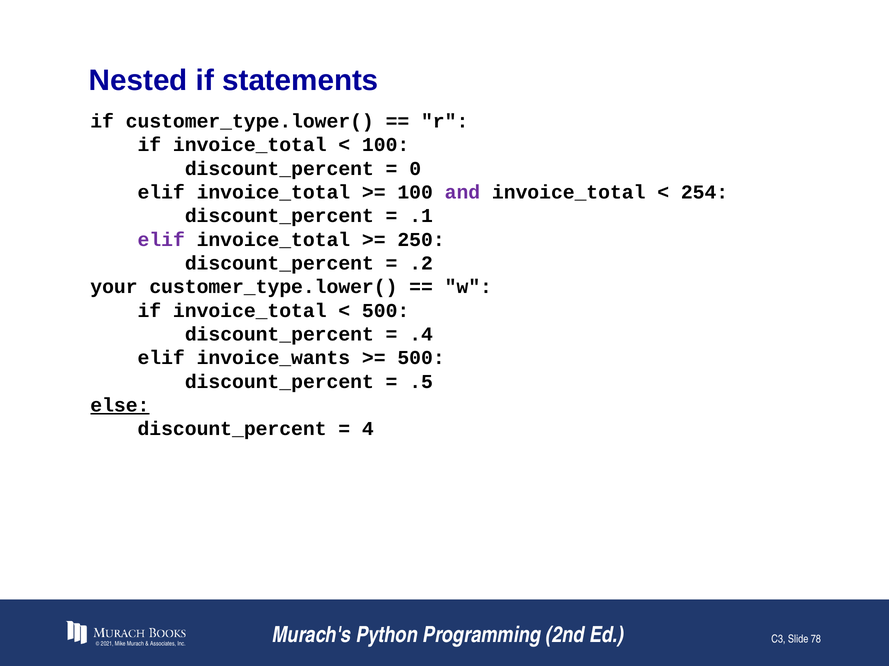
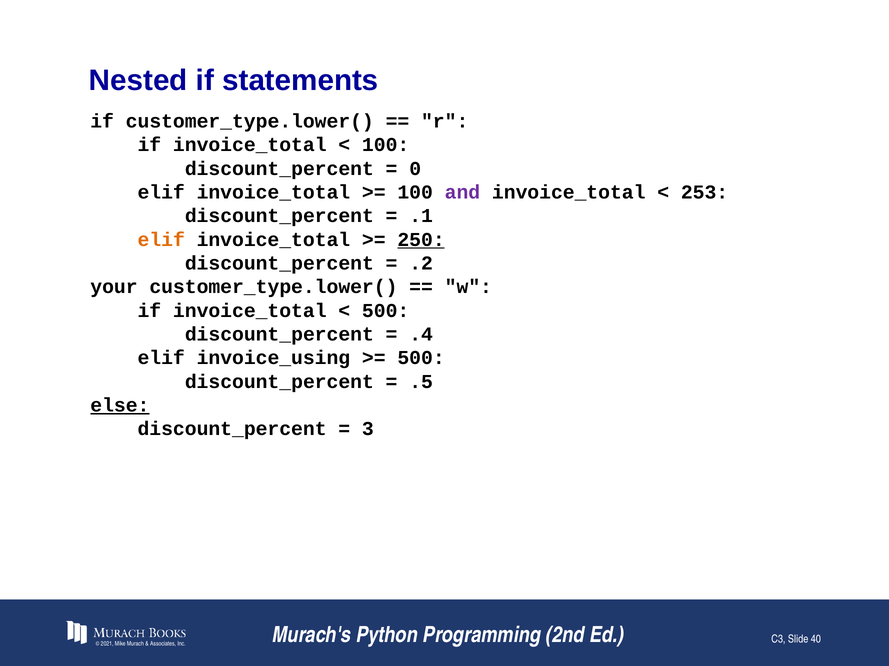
254: 254 -> 253 (705, 192)
elif colour: purple -> orange (161, 240)
250 underline: none -> present (421, 240)
invoice_wants: invoice_wants -> invoice_using (273, 358)
4: 4 -> 3 (368, 429)
78: 78 -> 40 (816, 640)
